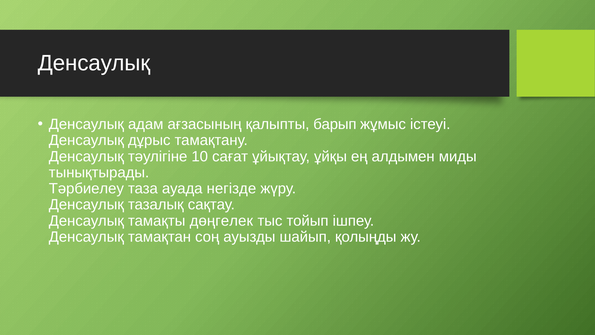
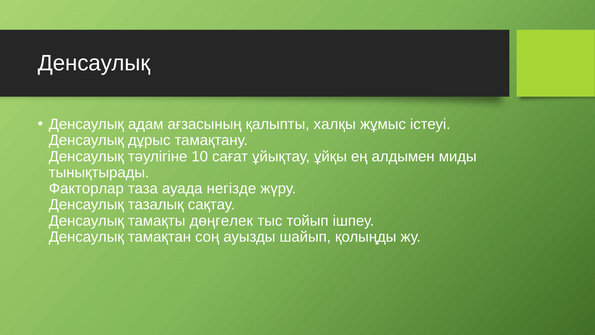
барып: барып -> халқы (335, 124)
Тәрбиелеу: Тәрбиелеу -> Факторлар (86, 188)
